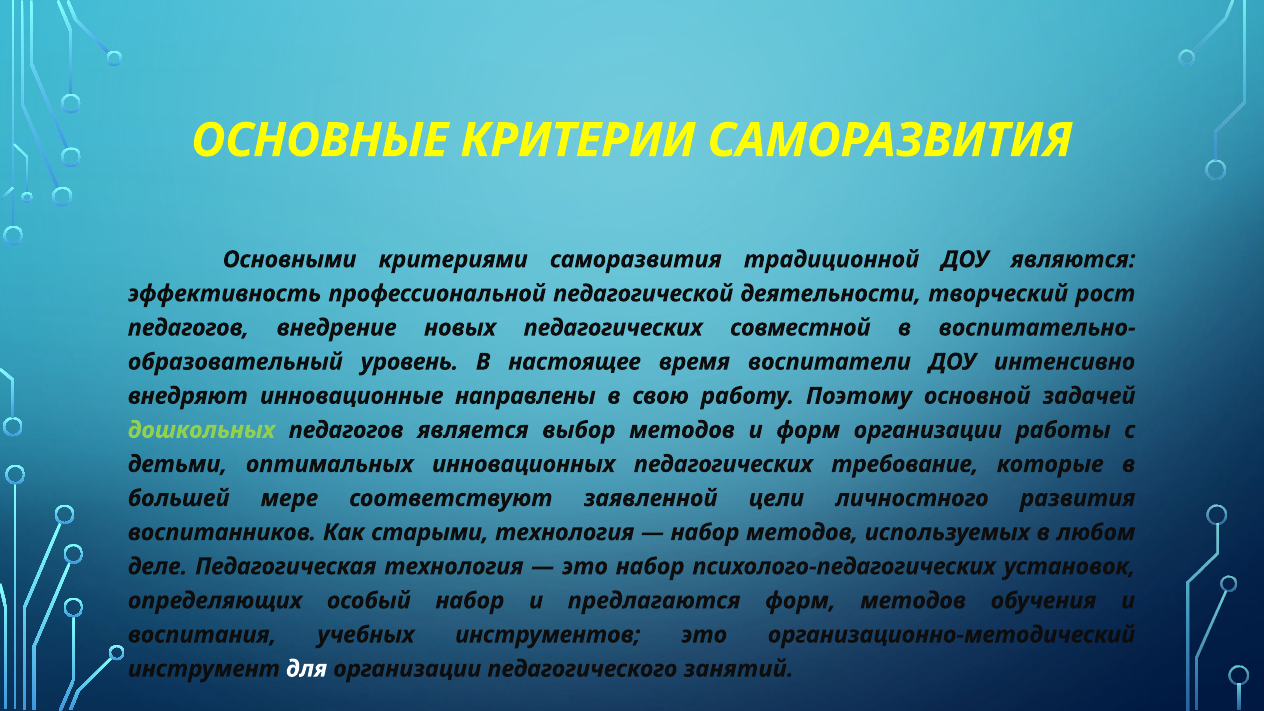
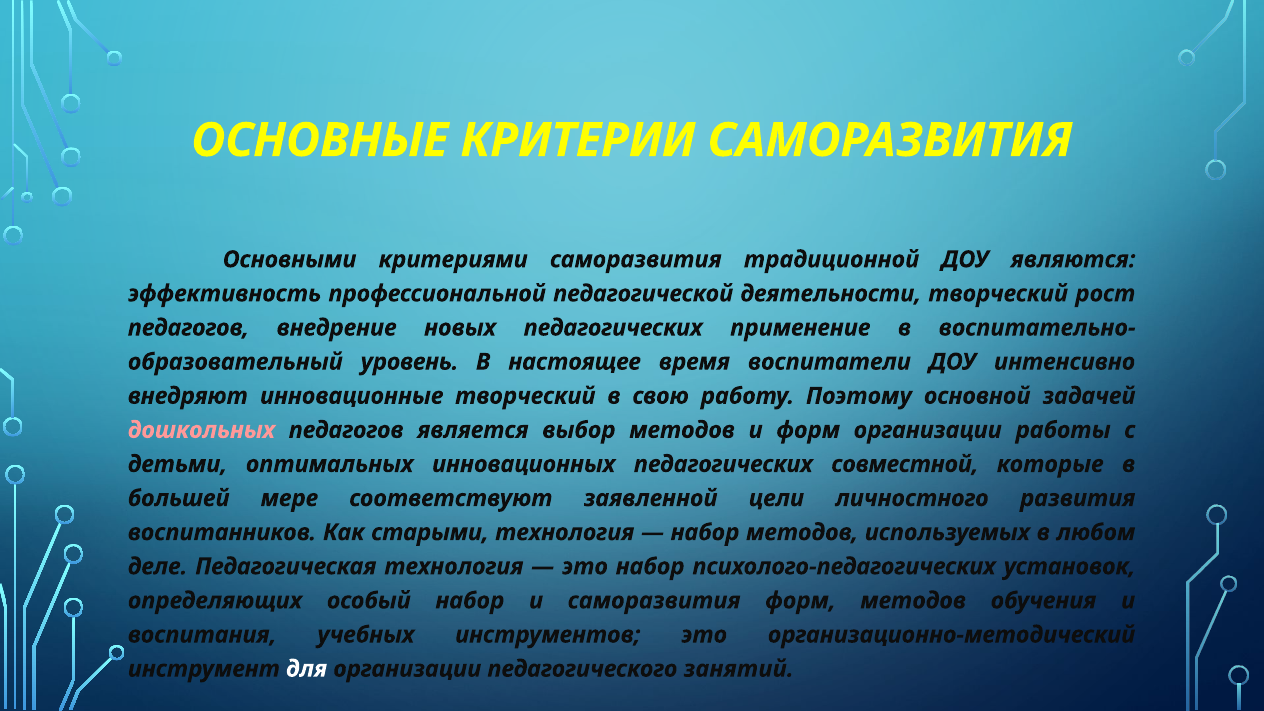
совместной: совместной -> применение (800, 328)
инновационные направлены: направлены -> творческий (525, 396)
дошкольных colour: light green -> pink (201, 430)
требование: требование -> совместной (905, 464)
и предлагаются: предлагаются -> саморазвития (654, 601)
